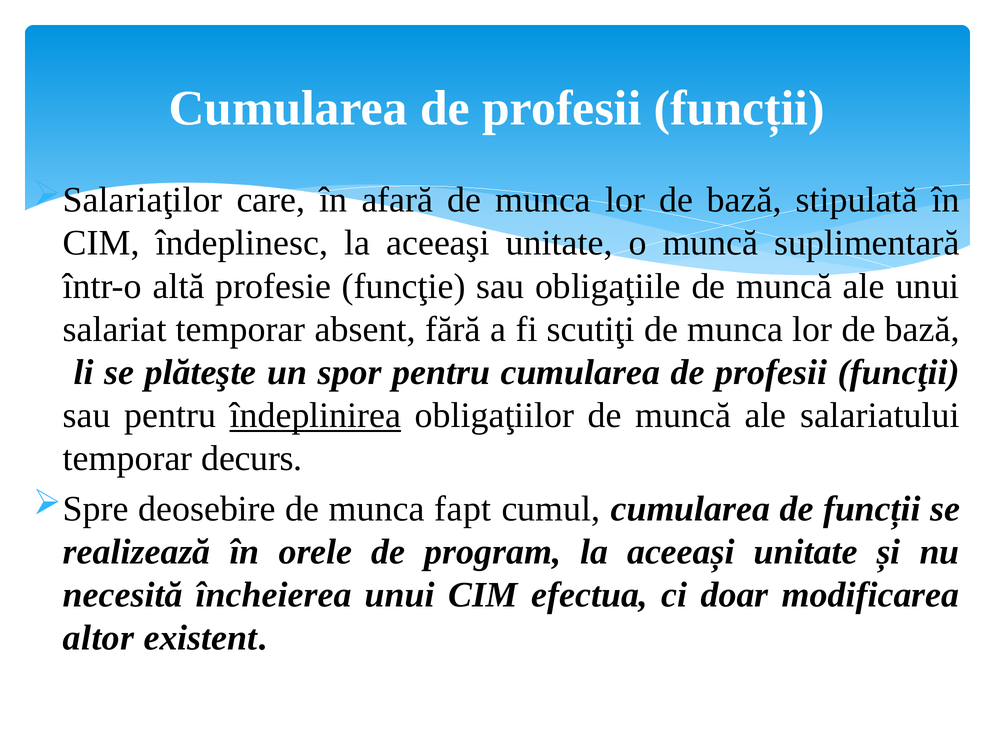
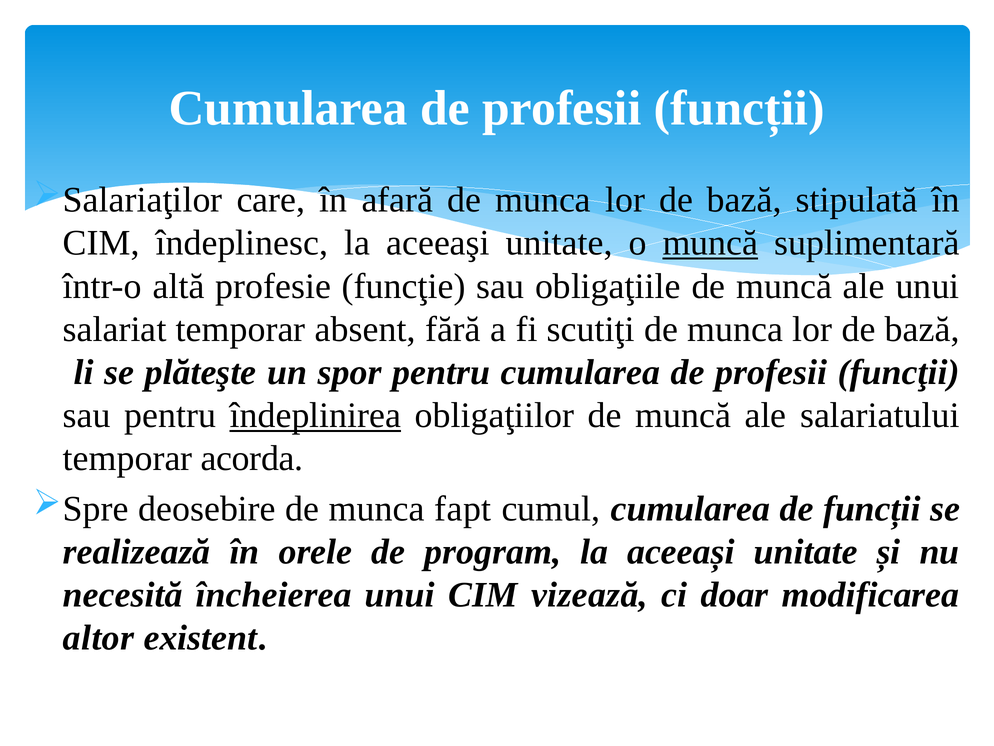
muncă underline: none -> present (710, 243)
decurs: decurs -> acorda (252, 458)
efectua: efectua -> vizează (590, 594)
